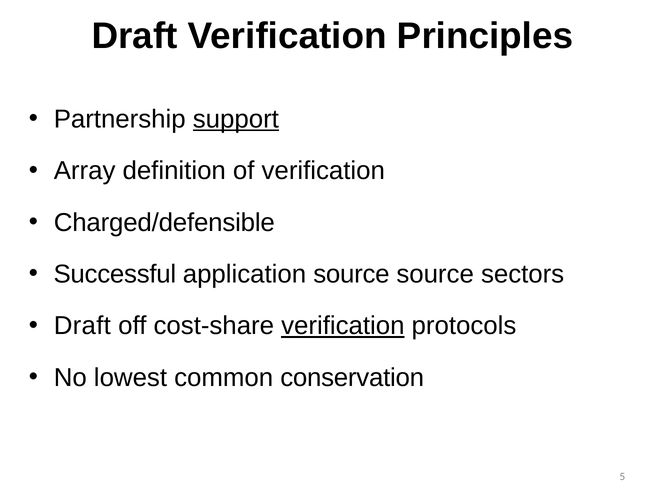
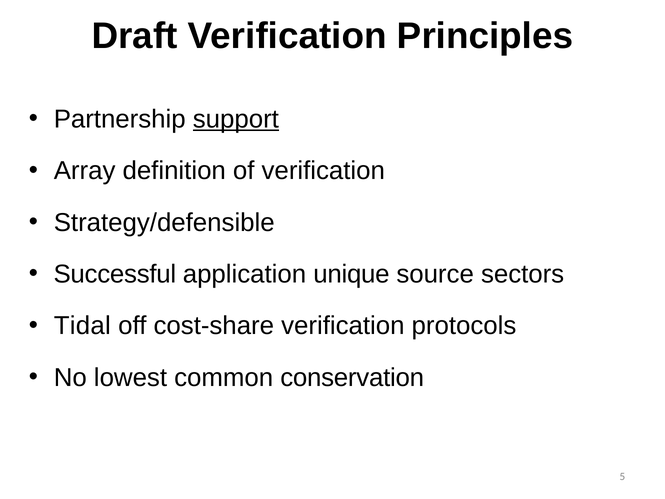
Charged/defensible: Charged/defensible -> Strategy/defensible (164, 222)
application source: source -> unique (351, 274)
Draft: Draft -> Tidal (82, 326)
verification underline: present -> none (343, 326)
